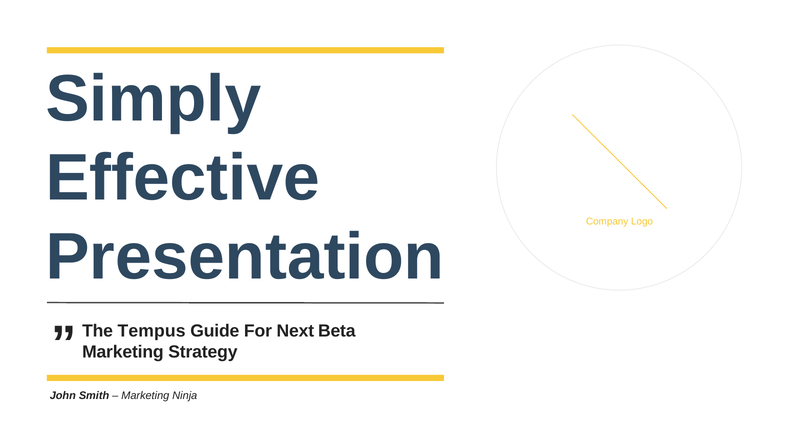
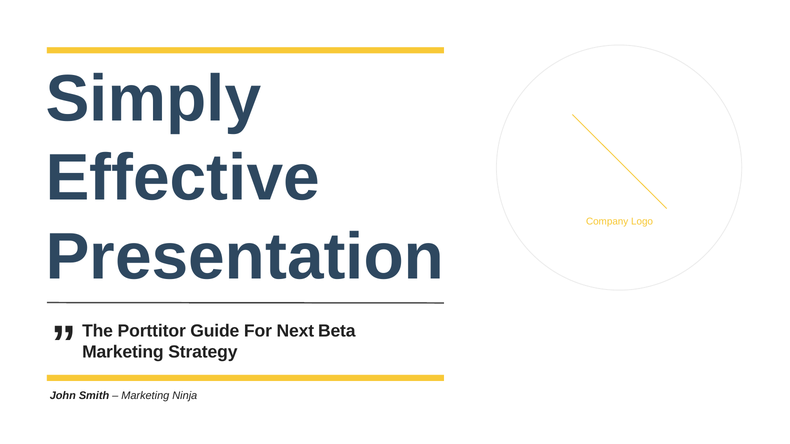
Tempus: Tempus -> Porttitor (152, 331)
